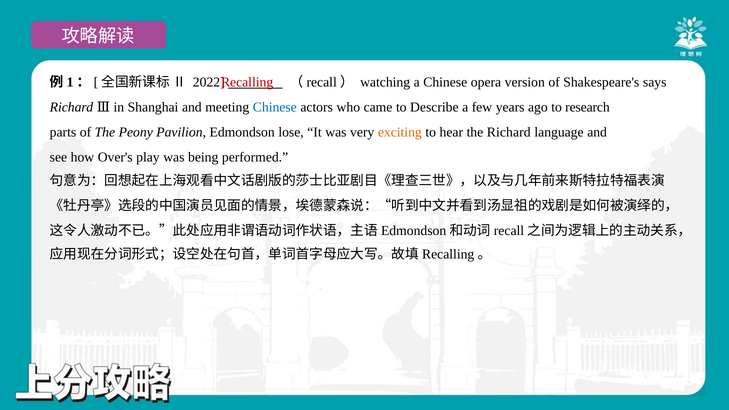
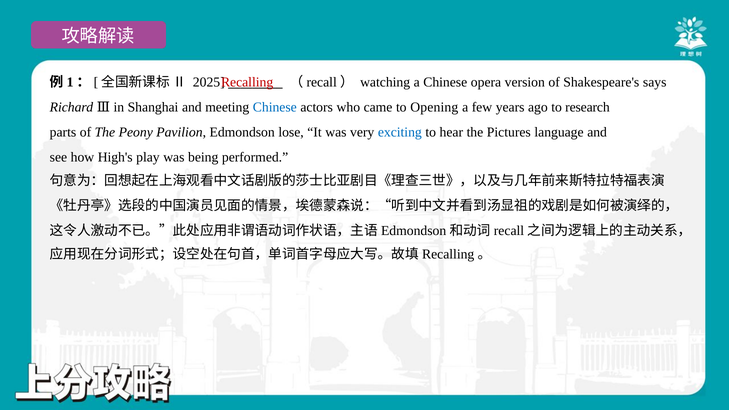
2022: 2022 -> 2025 (209, 82)
Describe: Describe -> Opening (434, 107)
exciting colour: orange -> blue (400, 132)
the Richard: Richard -> Pictures (509, 132)
Over's: Over's -> High's (115, 157)
